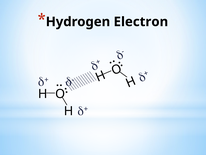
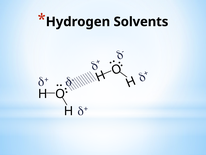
Electron: Electron -> Solvents (141, 22)
